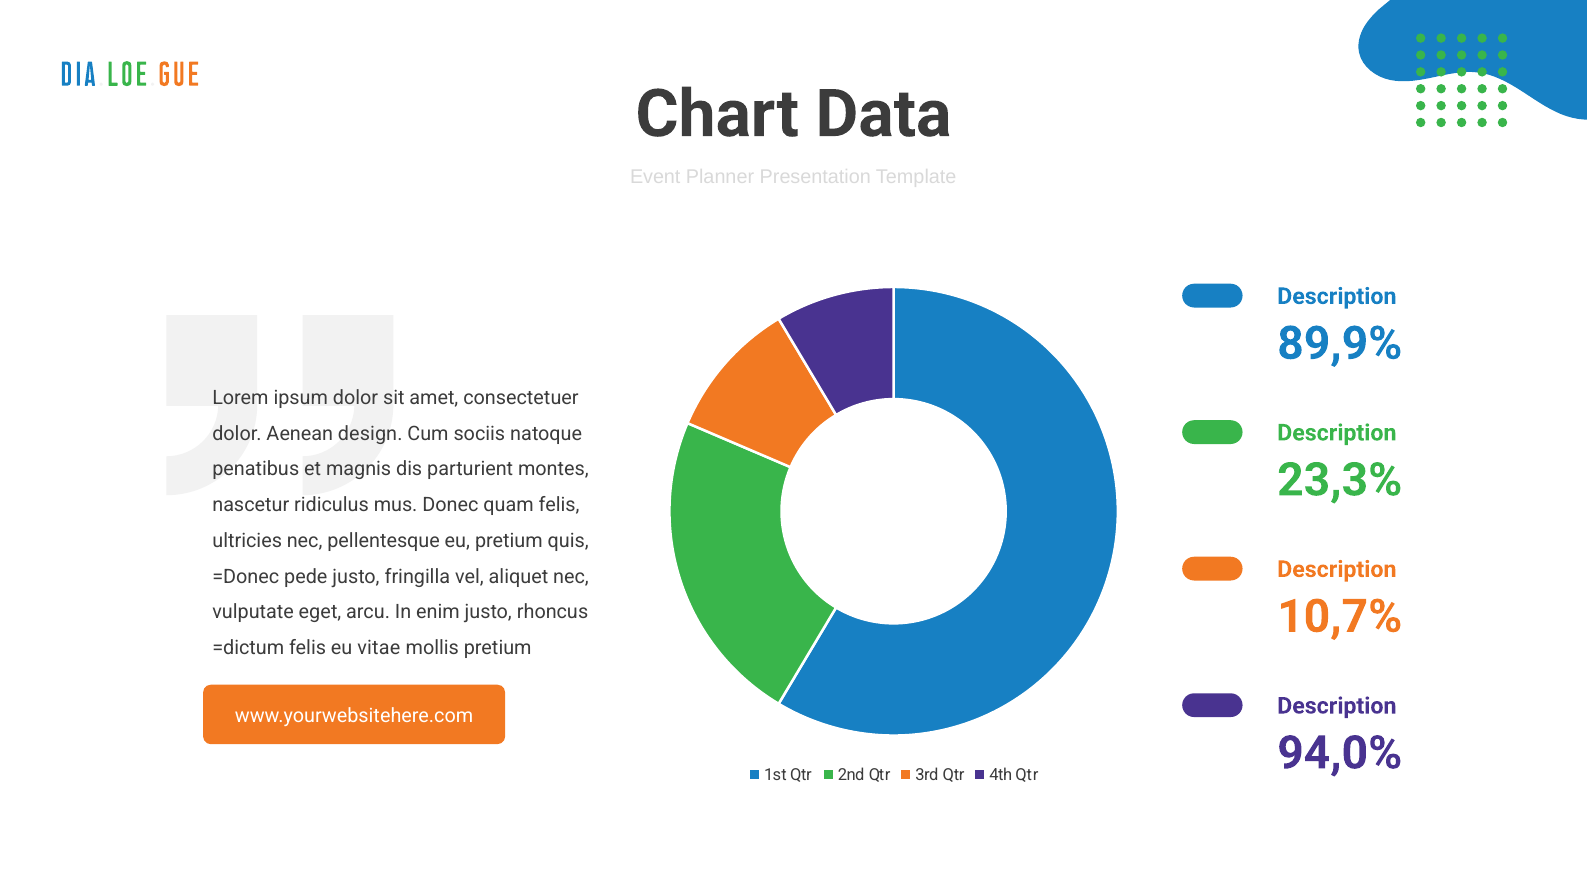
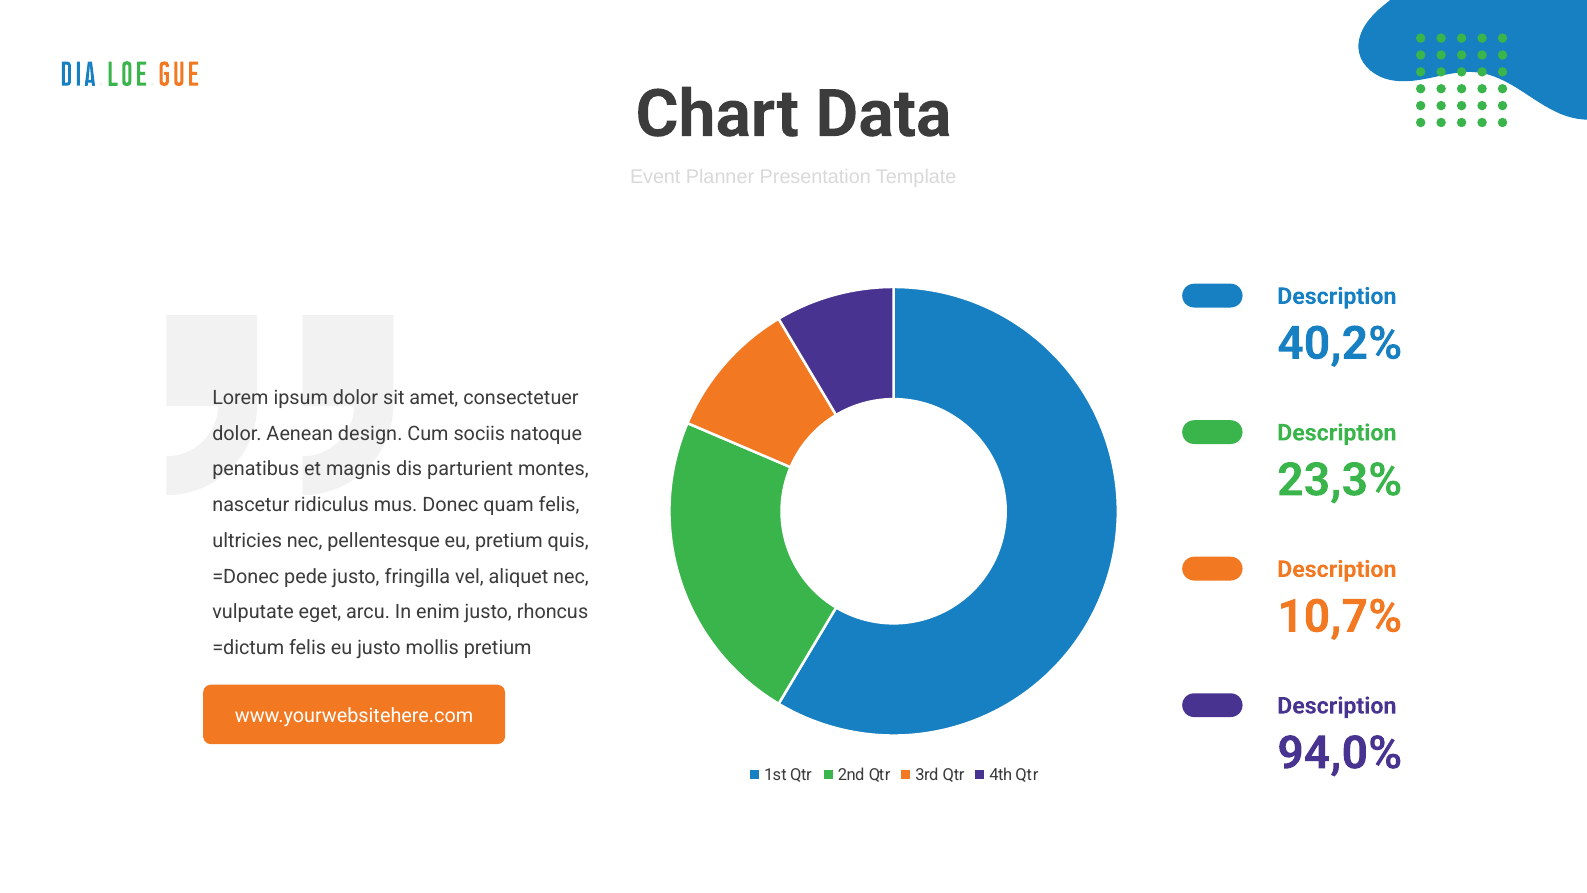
89,9%: 89,9% -> 40,2% (1340, 343)
eu vitae: vitae -> justo (379, 648)
